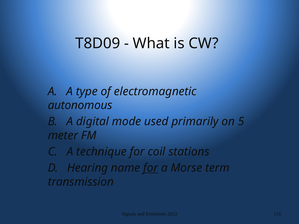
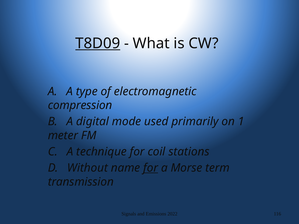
T8D09 underline: none -> present (98, 43)
autonomous: autonomous -> compression (80, 105)
5: 5 -> 1 (241, 122)
Hearing: Hearing -> Without (87, 168)
